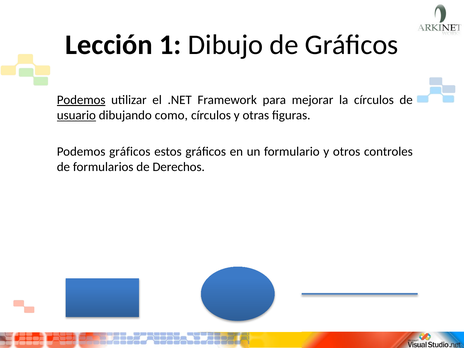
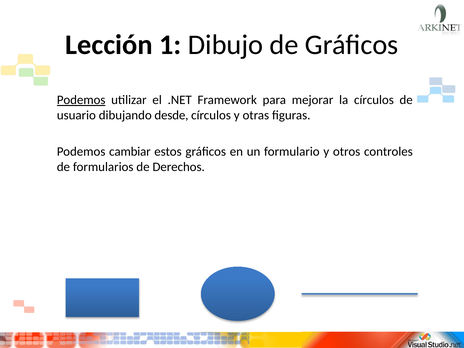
usuario underline: present -> none (76, 115)
como: como -> desde (171, 115)
Podemos gráficos: gráficos -> cambiar (130, 152)
